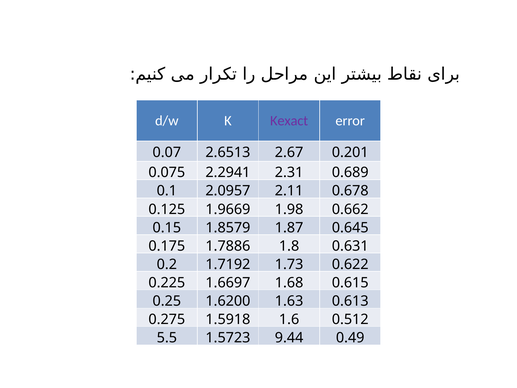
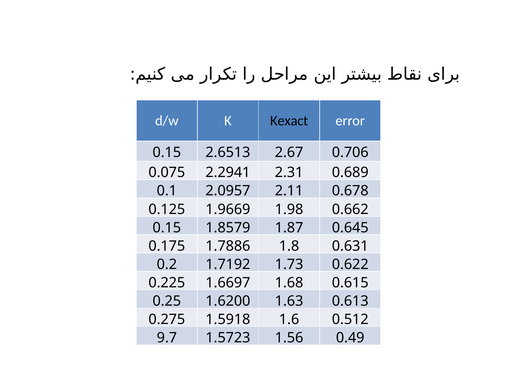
Kexact colour: purple -> black (289, 121)
0.07: 0.07 -> 0.15 (167, 152)
0.201: 0.201 -> 0.706 (350, 152)
5.5: 5.5 -> 9.7 (167, 337)
9.44: 9.44 -> 1.56 (289, 337)
